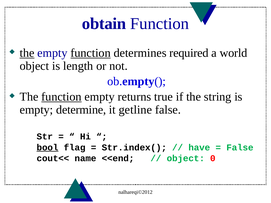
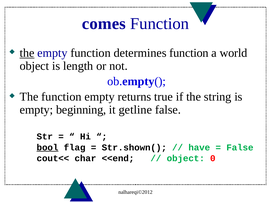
obtain: obtain -> comes (104, 24)
function underline: present -> none (91, 53)
determines required: required -> function (189, 53)
function underline: present -> none (61, 97)
determine: determine -> beginning (81, 110)
Str.index(: Str.index( -> Str.shown( (134, 148)
name: name -> char (85, 158)
